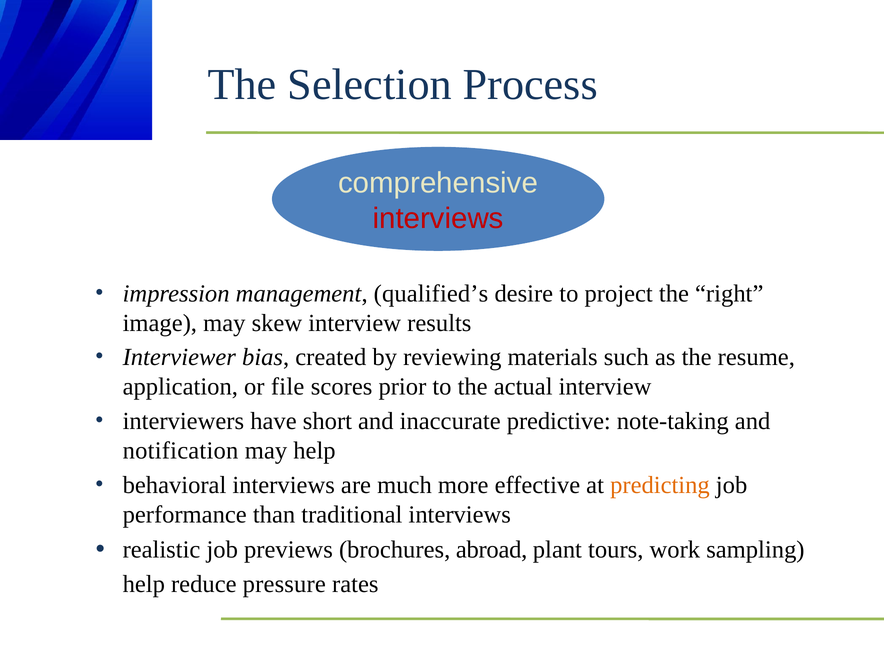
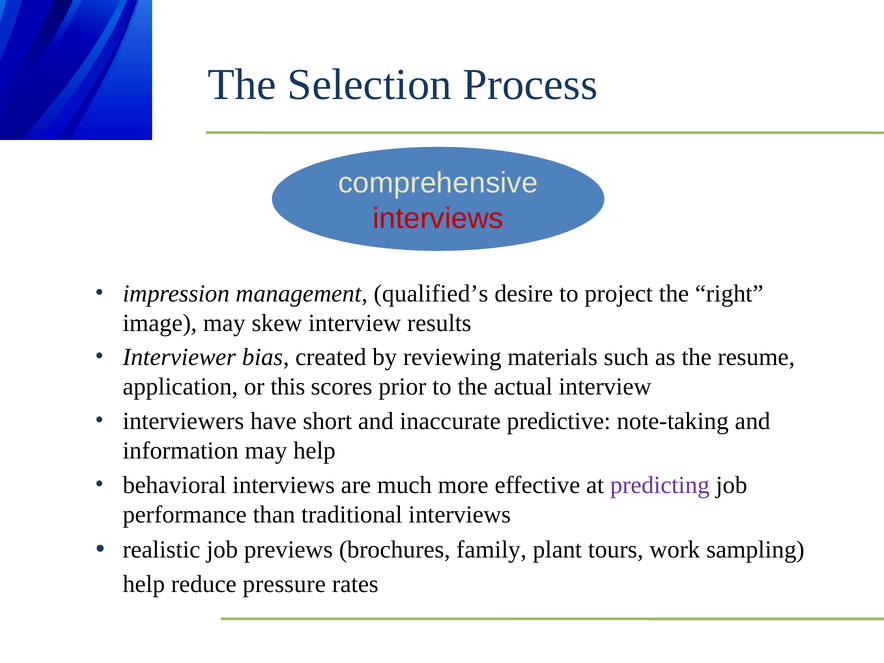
file: file -> this (288, 387)
notification: notification -> information (181, 451)
predicting colour: orange -> purple (660, 485)
abroad: abroad -> family (491, 550)
